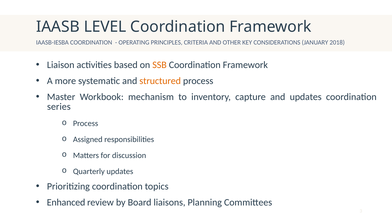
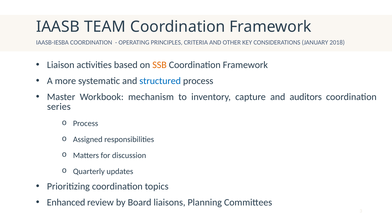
LEVEL: LEVEL -> TEAM (105, 27)
structured colour: orange -> blue (160, 81)
and updates: updates -> auditors (306, 97)
